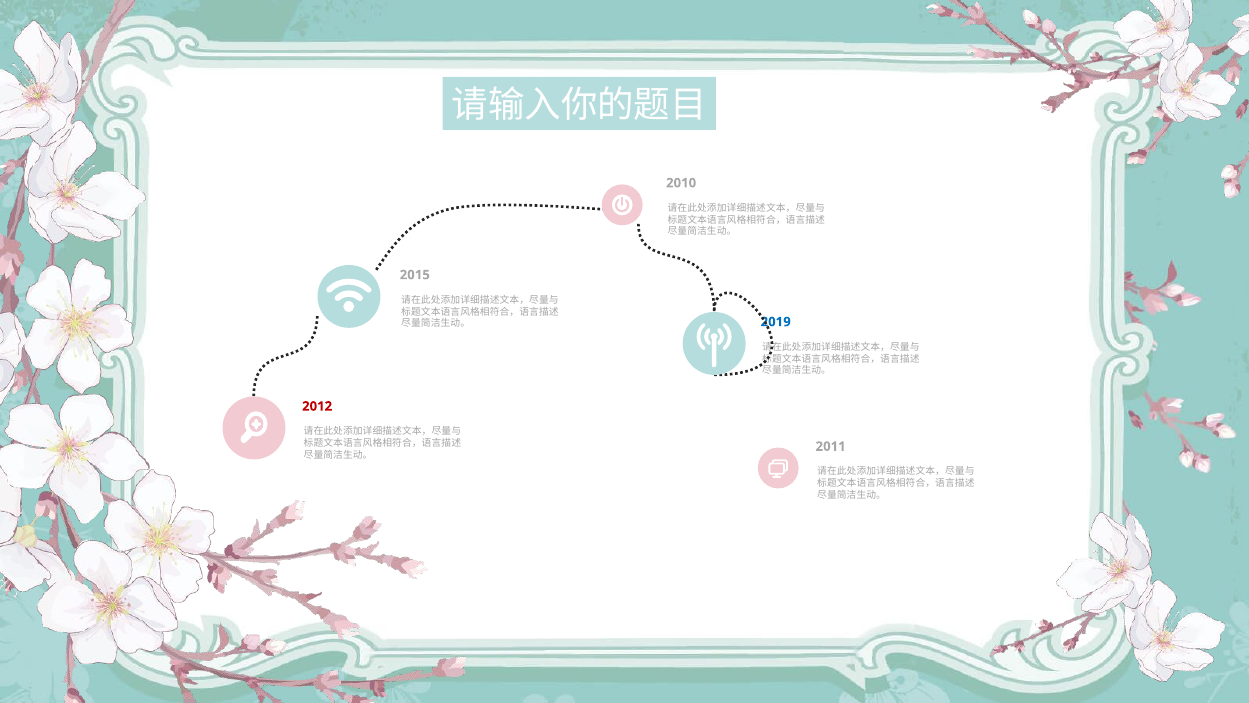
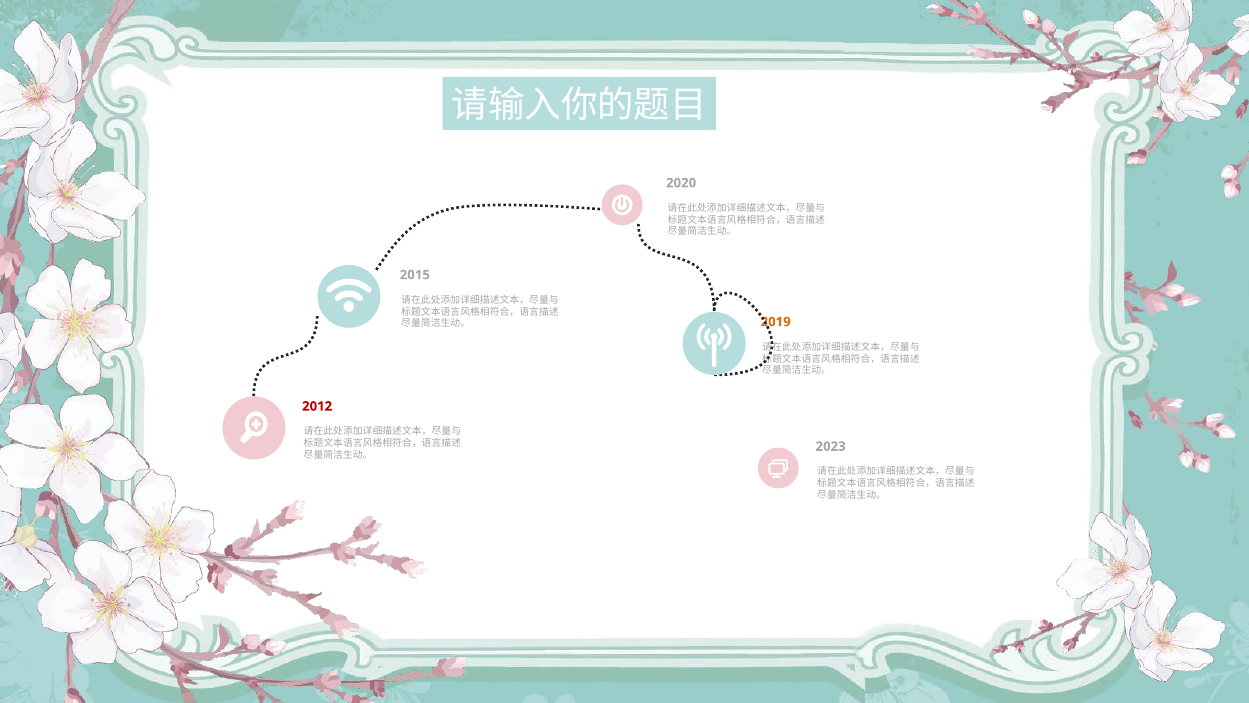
2010: 2010 -> 2020 (681, 183)
2019 colour: blue -> orange (776, 322)
2011: 2011 -> 2023 (831, 446)
